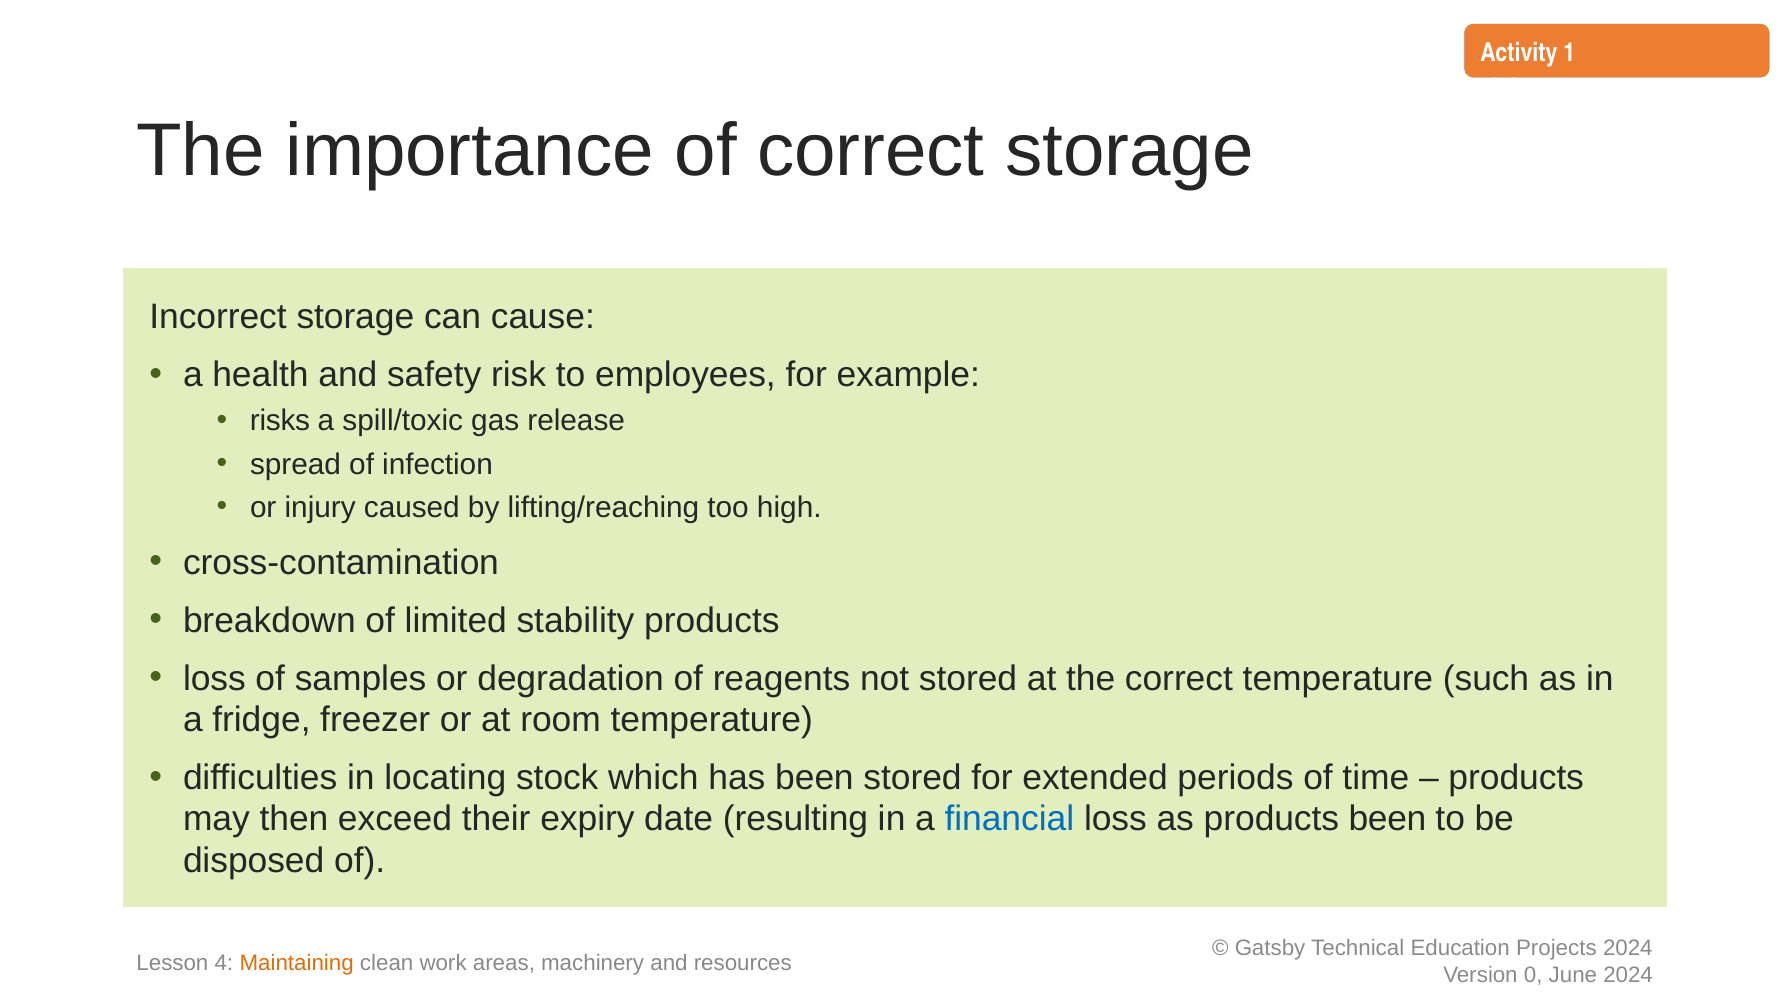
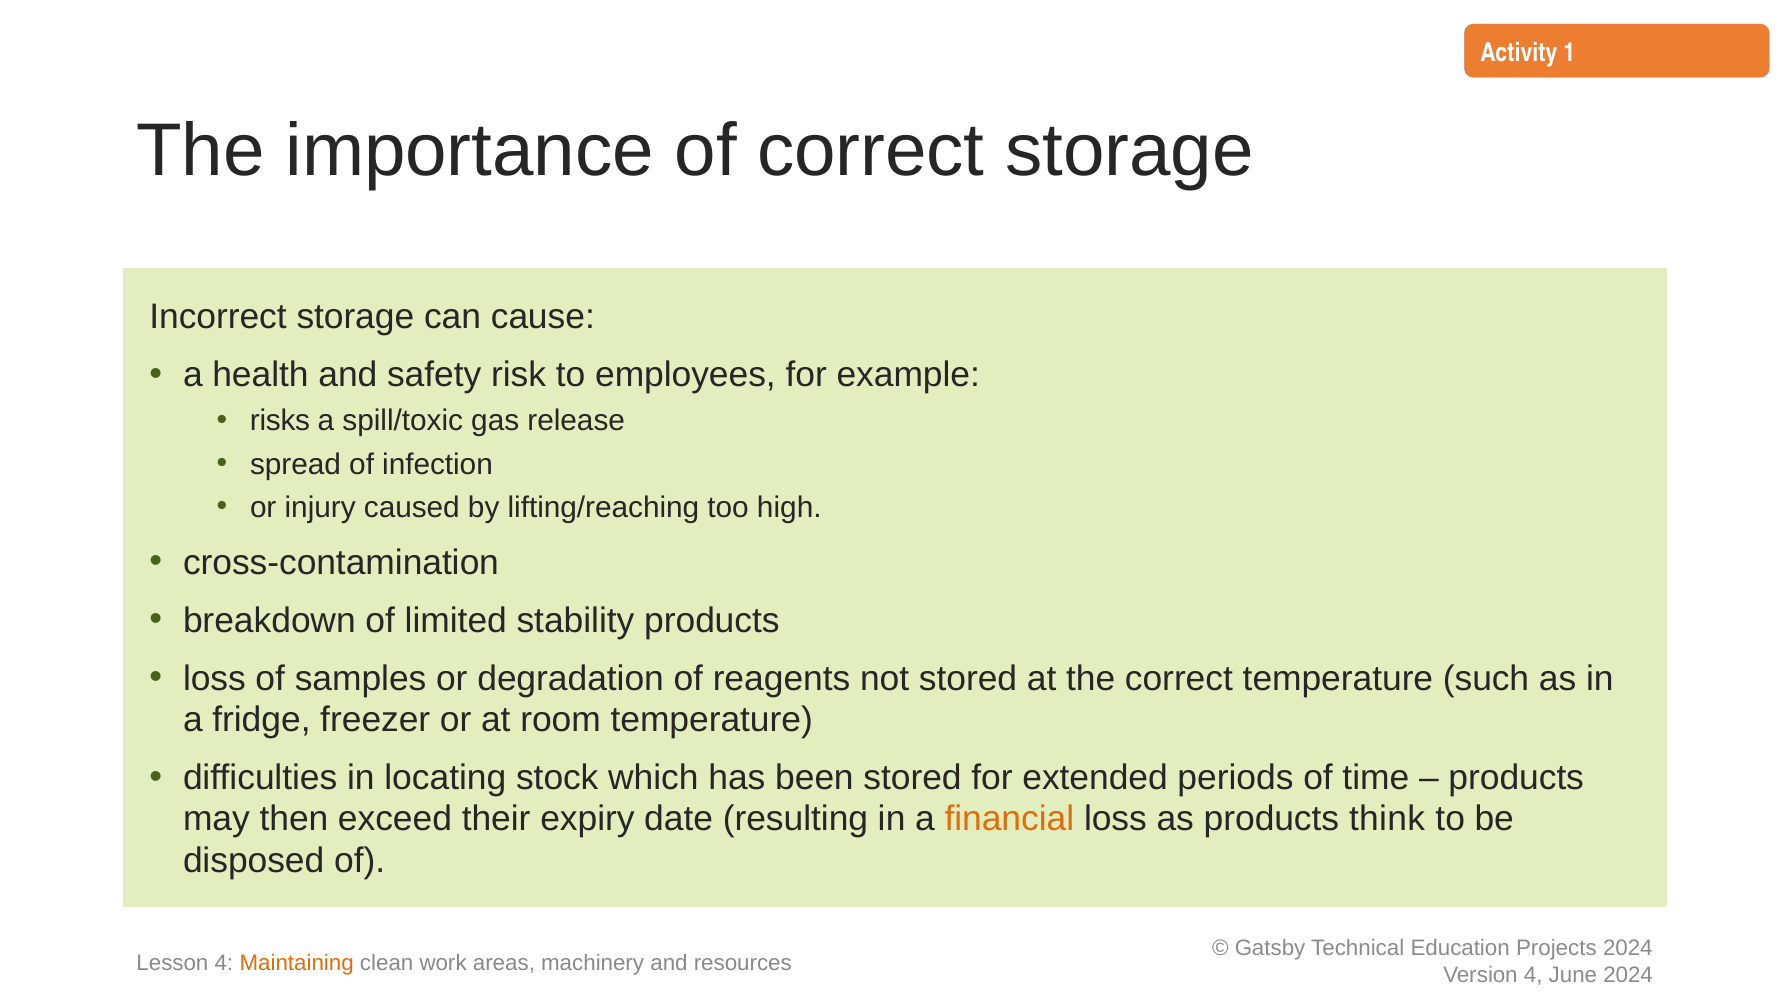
financial colour: blue -> orange (1009, 819)
products been: been -> think (1387, 819)
0: 0 -> 4 (1533, 975)
